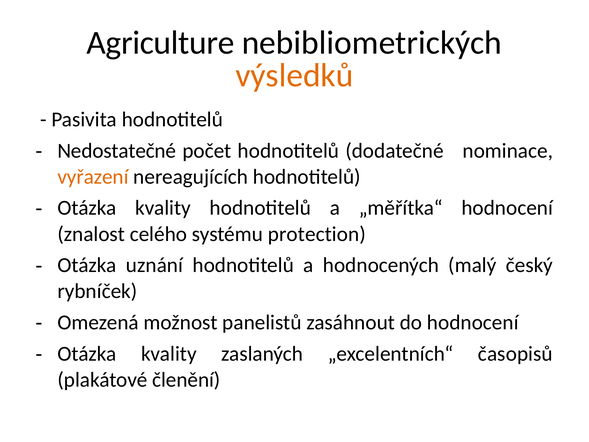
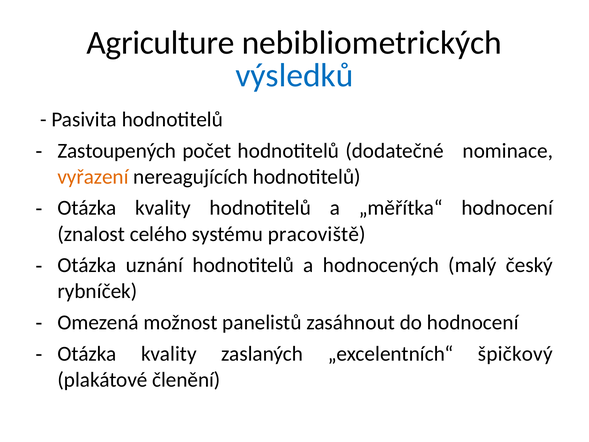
výsledků colour: orange -> blue (294, 75)
Nedostatečné: Nedostatečné -> Zastoupených (117, 151)
protection: protection -> pracoviště (317, 234)
časopisů: časopisů -> špičkový (515, 354)
